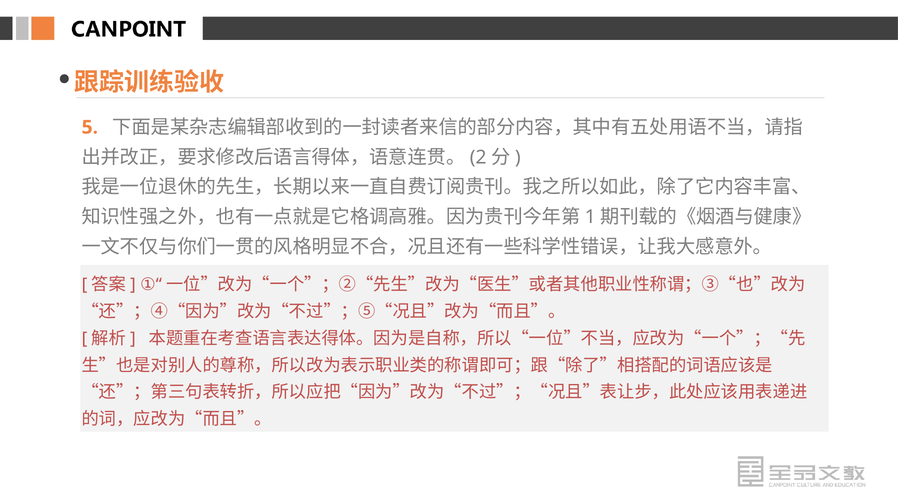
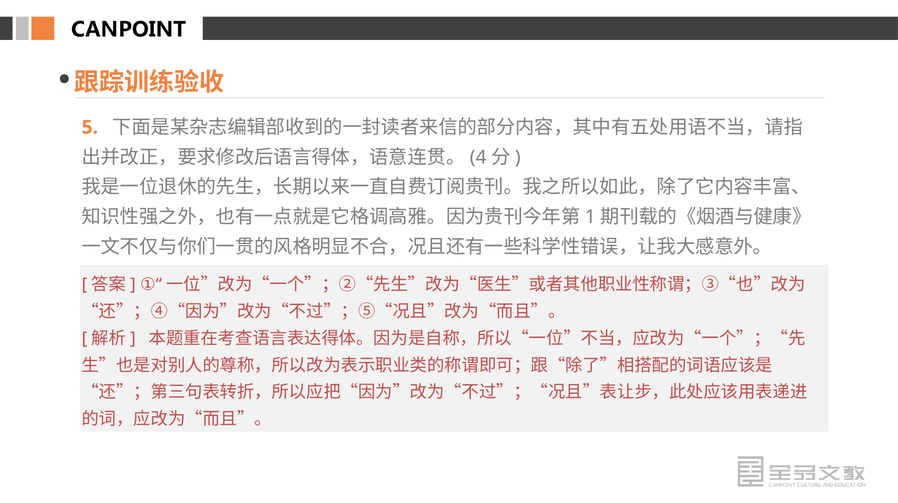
2: 2 -> 4 (478, 157)
